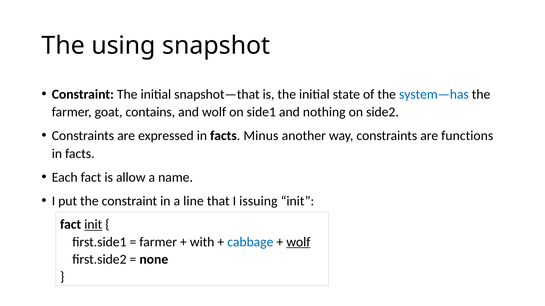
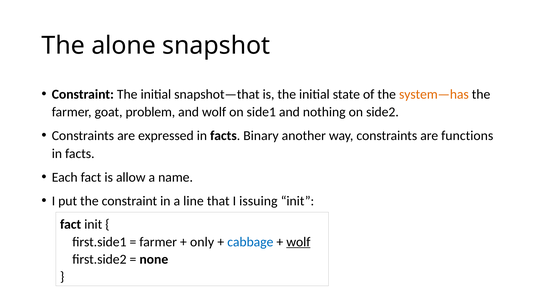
using: using -> alone (124, 46)
system—has colour: blue -> orange (434, 94)
contains: contains -> problem (150, 112)
Minus: Minus -> Binary (261, 136)
init underline: present -> none (93, 225)
with: with -> only (202, 242)
